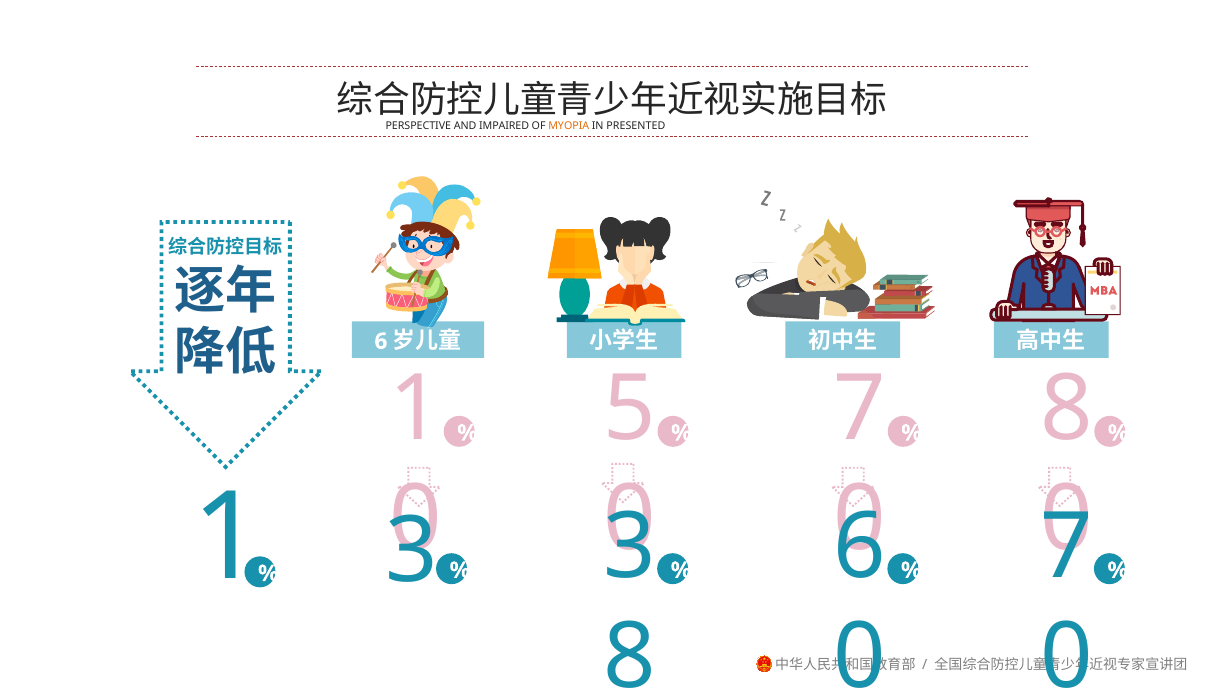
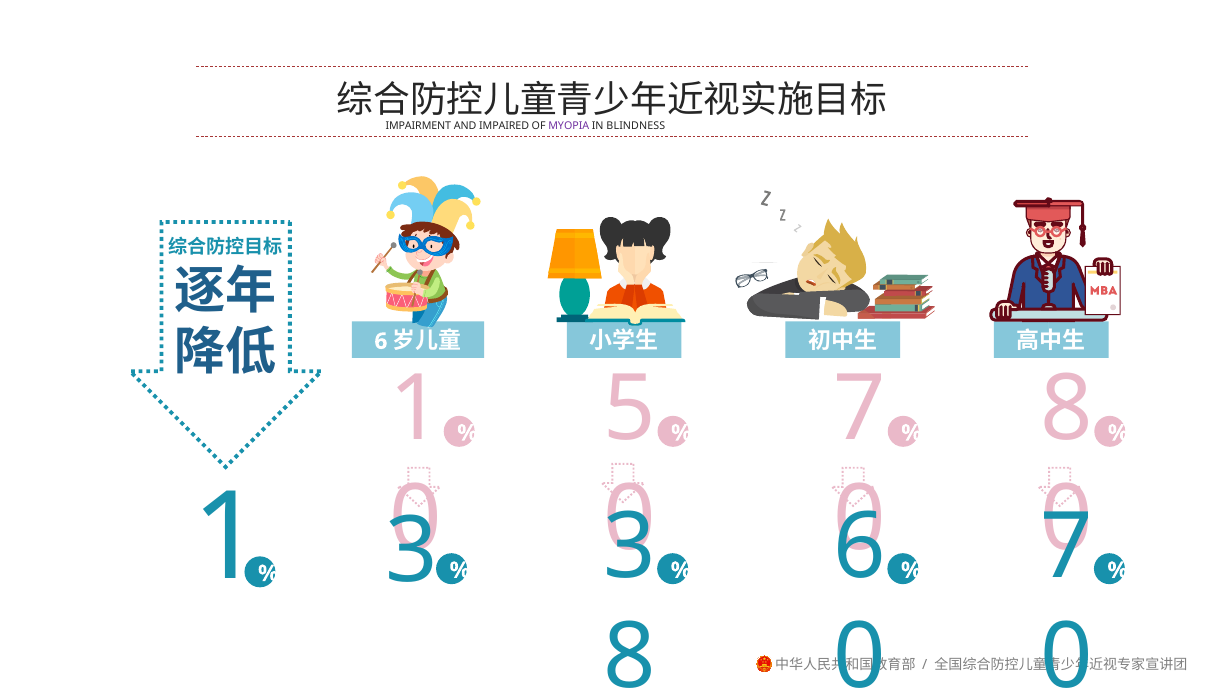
PERSPECTIVE: PERSPECTIVE -> IMPAIRMENT (418, 125)
MYOPIA colour: orange -> purple (569, 125)
PRESENTED: PRESENTED -> BLINDNESS (636, 125)
